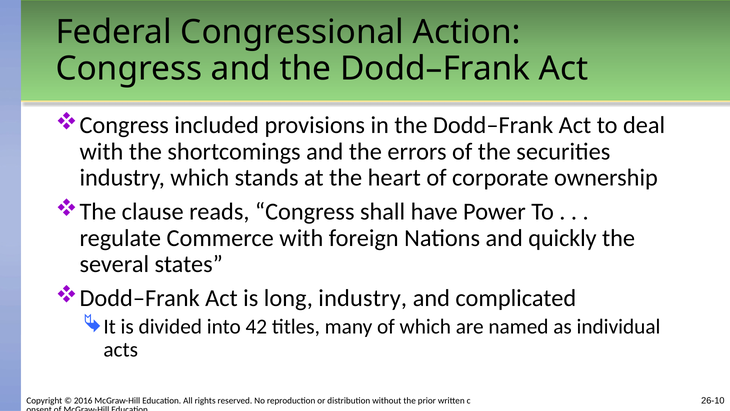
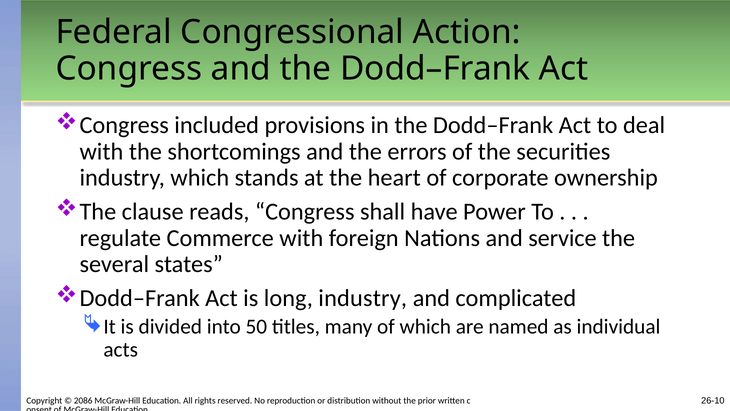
quickly: quickly -> service (562, 238)
42: 42 -> 50 (256, 327)
2016: 2016 -> 2086 (83, 400)
